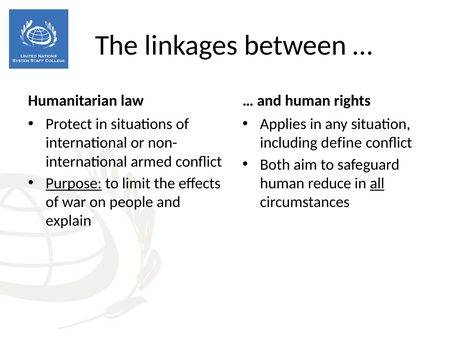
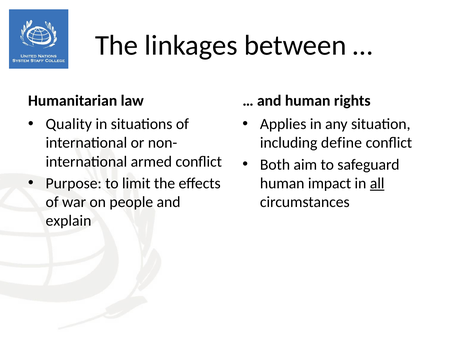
Protect: Protect -> Quality (69, 124)
Purpose underline: present -> none (74, 183)
reduce: reduce -> impact (330, 183)
